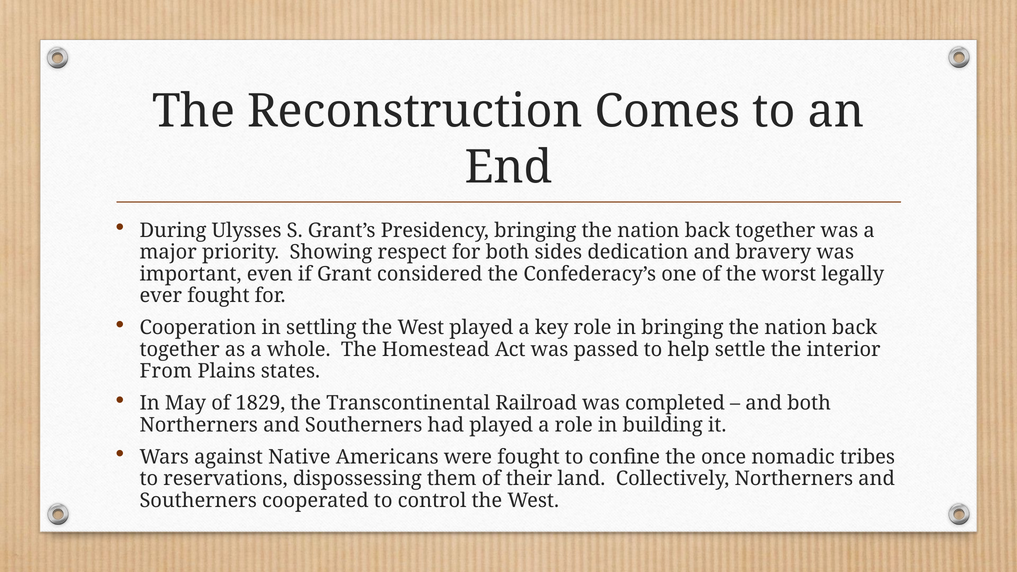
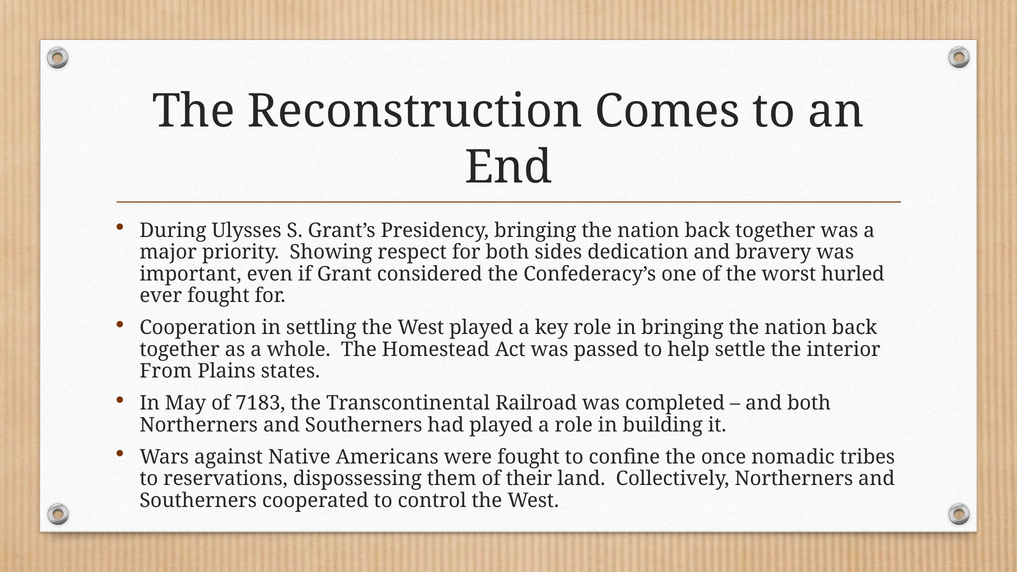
legally: legally -> hurled (853, 274)
1829: 1829 -> 7183 (260, 403)
